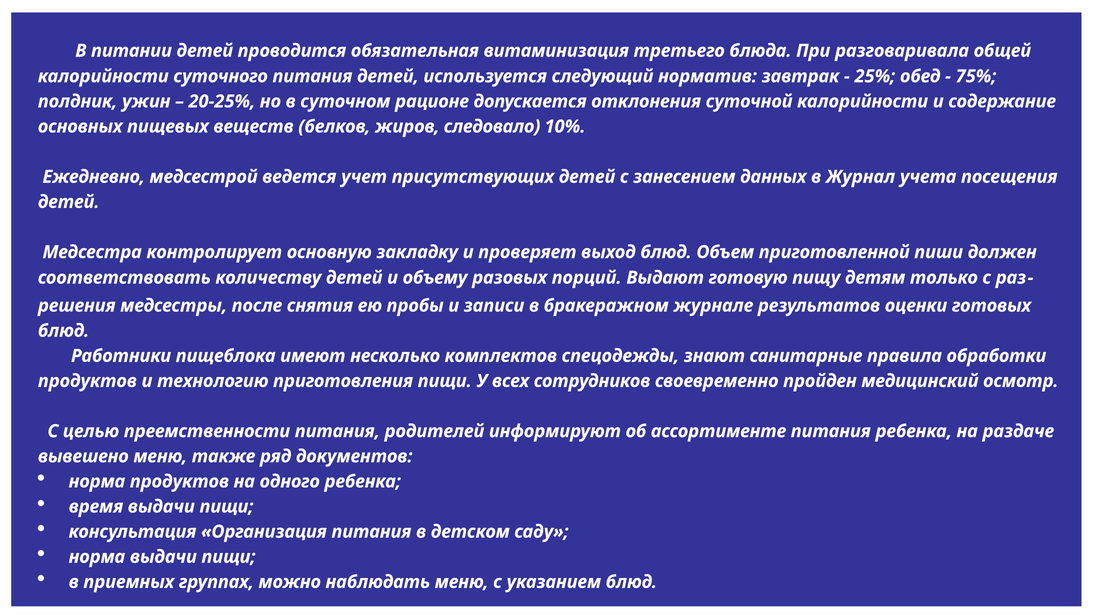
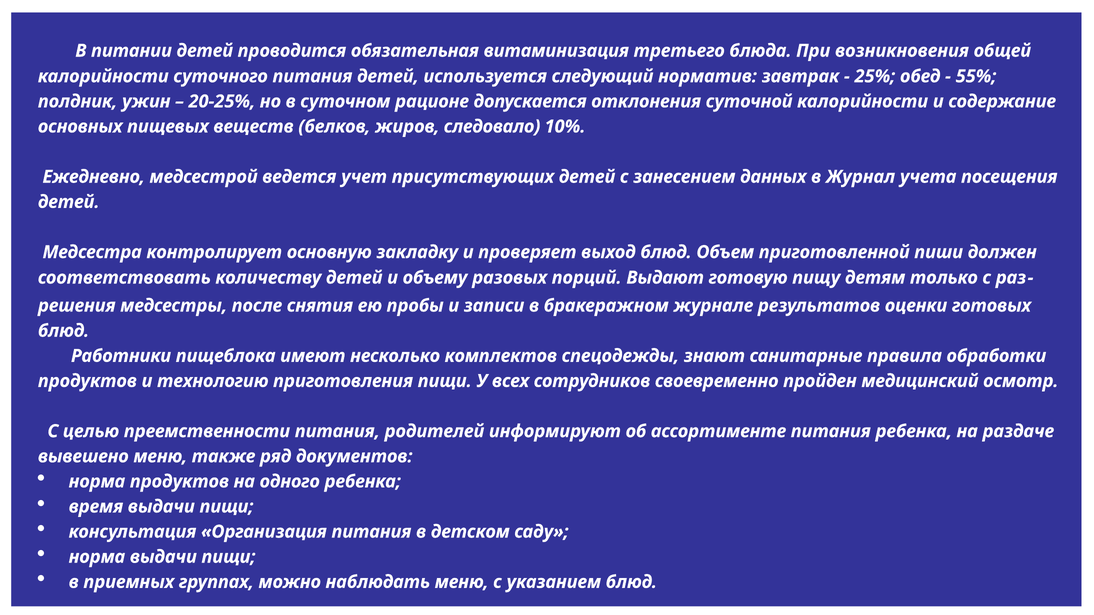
разговаривала: разговаривала -> возникновения (902, 51)
75%: 75% -> 55% (976, 76)
